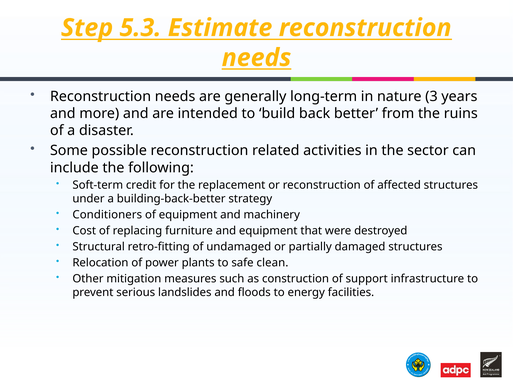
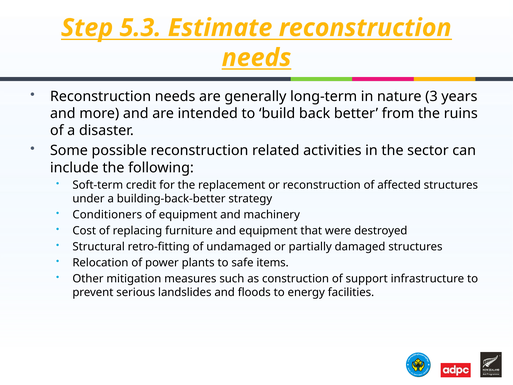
clean: clean -> items (273, 262)
